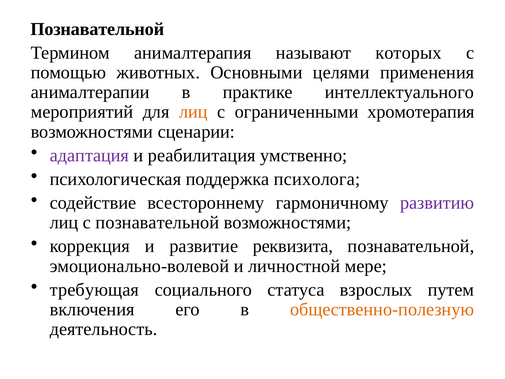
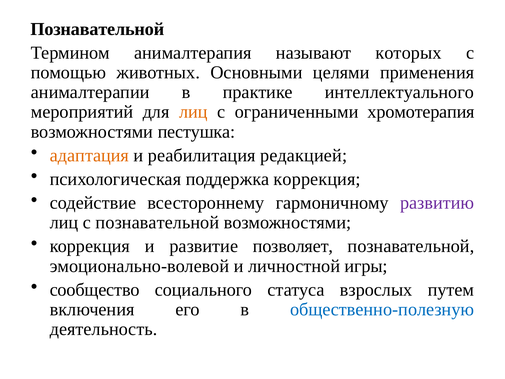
сценарии: сценарии -> пестушка (196, 132)
адаптация colour: purple -> orange (89, 155)
умственно: умственно -> редакцией (304, 155)
поддержка психолога: психолога -> коррекция (317, 179)
реквизита: реквизита -> позволяет (293, 246)
мере: мере -> игры (366, 266)
требующая: требующая -> сообщество (95, 290)
общественно-полезную colour: orange -> blue (382, 309)
